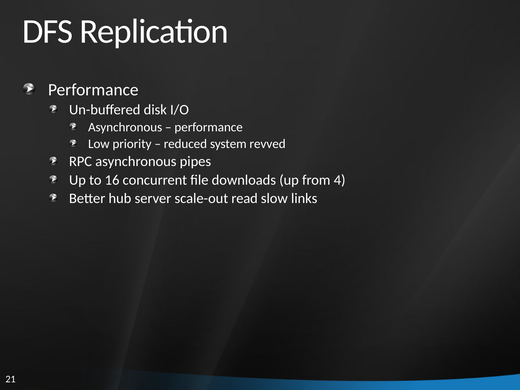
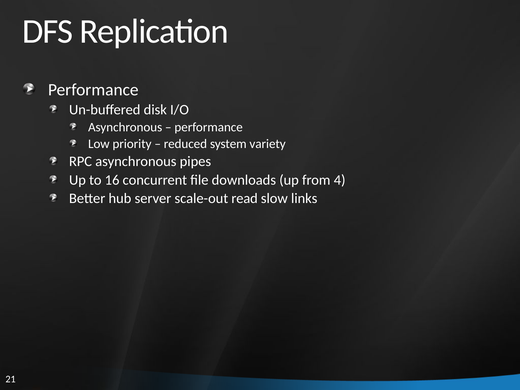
revved: revved -> variety (268, 144)
